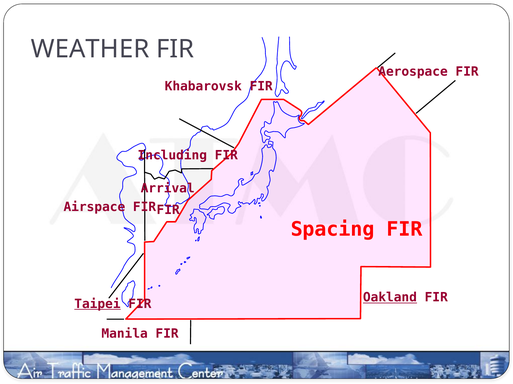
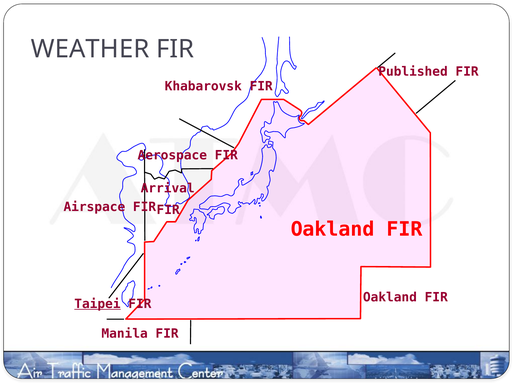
Aerospace: Aerospace -> Published (413, 72)
Including: Including -> Aerospace (172, 156)
Spacing: Spacing -> Oakland (333, 230)
Oakland underline: present -> none (390, 298)
